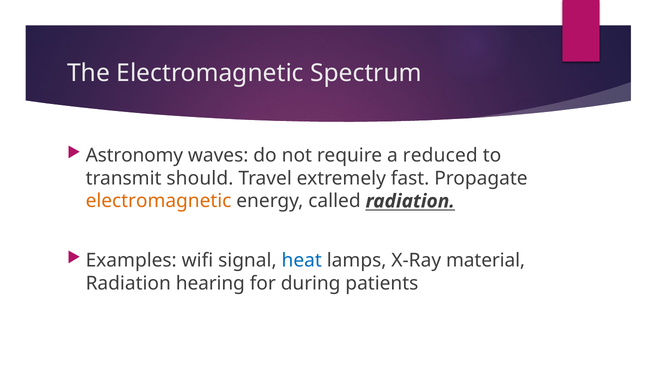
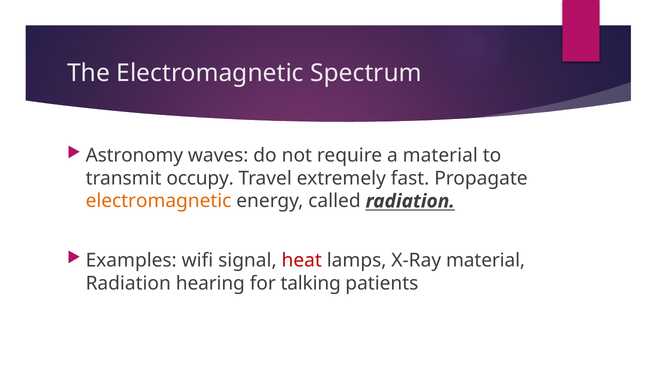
a reduced: reduced -> material (440, 156)
should: should -> occupy (200, 179)
heat colour: blue -> red (302, 261)
during: during -> talking (311, 284)
